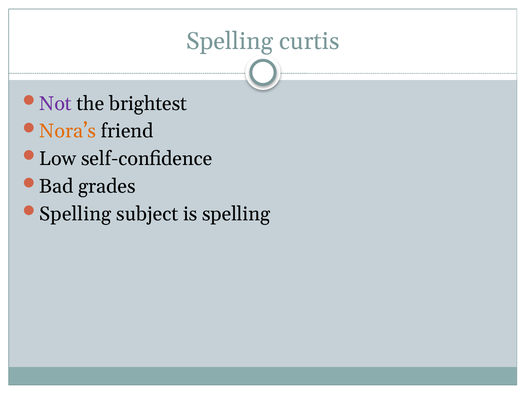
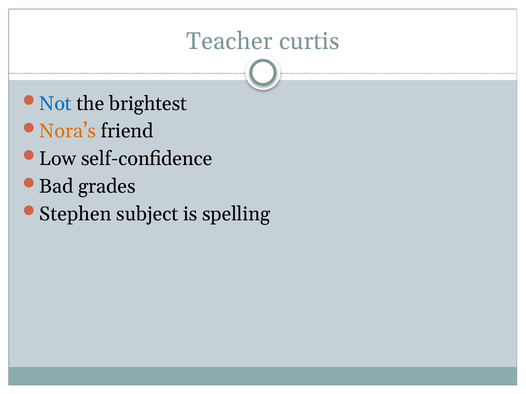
Spelling: Spelling -> Teacher (230, 41)
Not colour: purple -> blue (56, 104)
Spelling: Spelling -> Stephen (75, 214)
